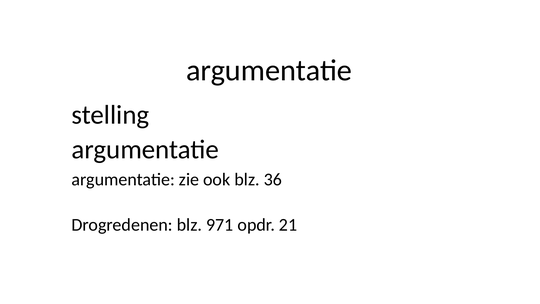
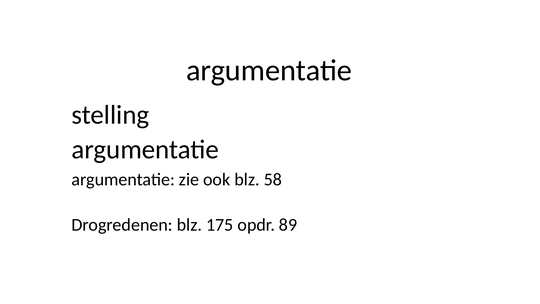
36: 36 -> 58 (273, 180)
971: 971 -> 175 (220, 225)
21: 21 -> 89 (288, 225)
